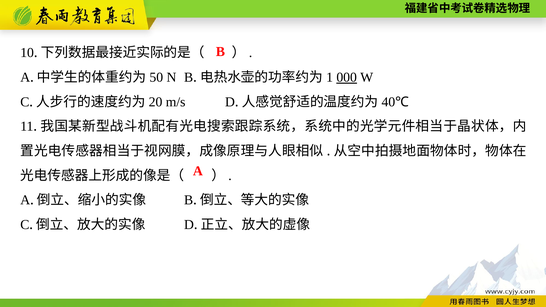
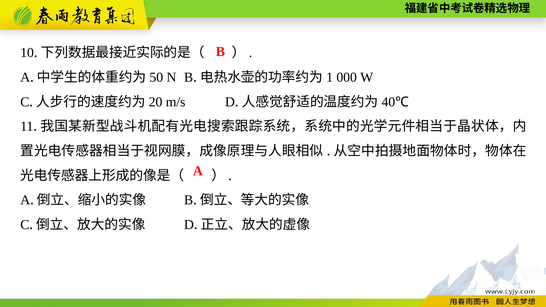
000 underline: present -> none (347, 77)
